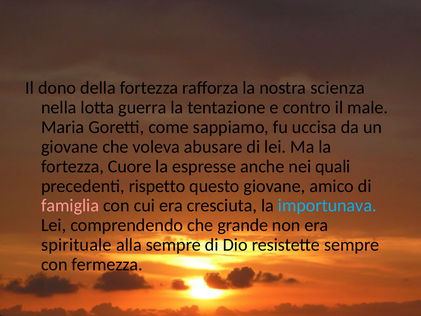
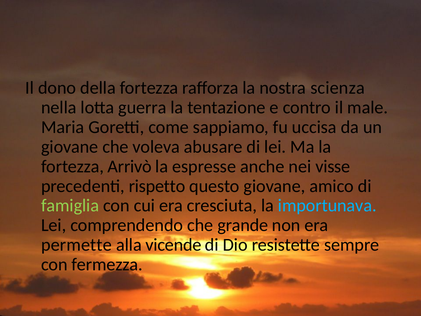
Cuore: Cuore -> Arrivò (130, 166)
quali: quali -> visse (333, 166)
famiglia colour: pink -> light green (70, 205)
spirituale: spirituale -> permette (76, 245)
alla sempre: sempre -> vicende (173, 245)
